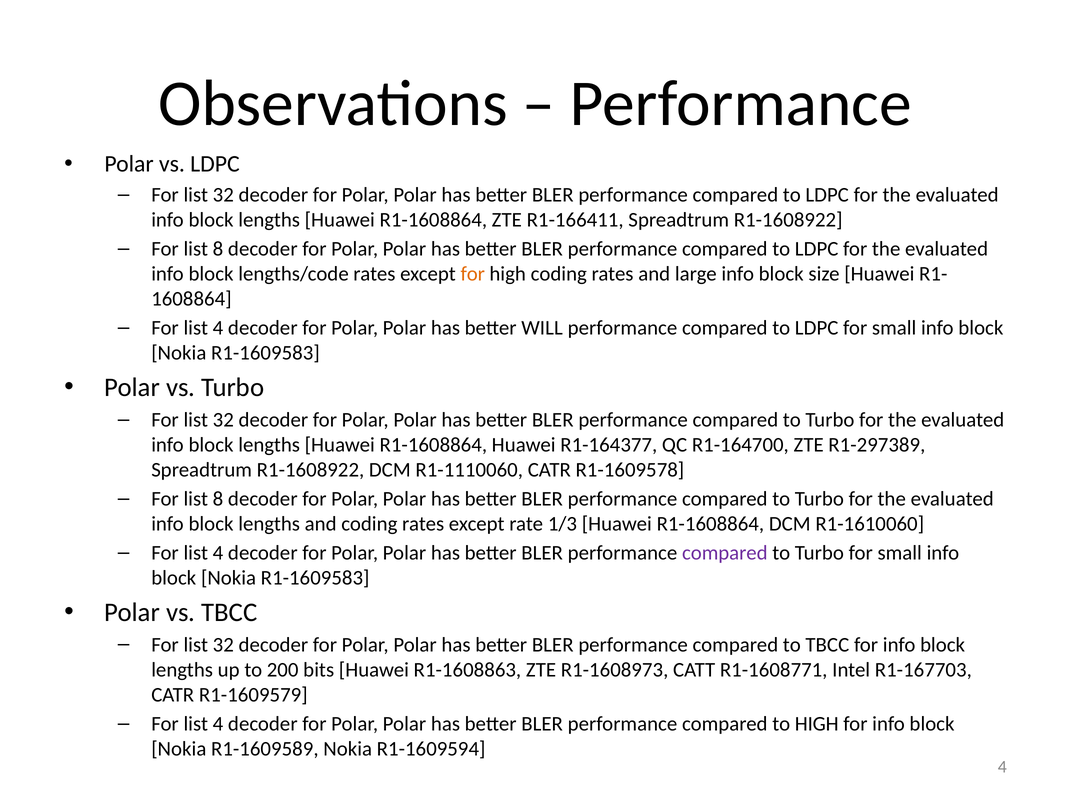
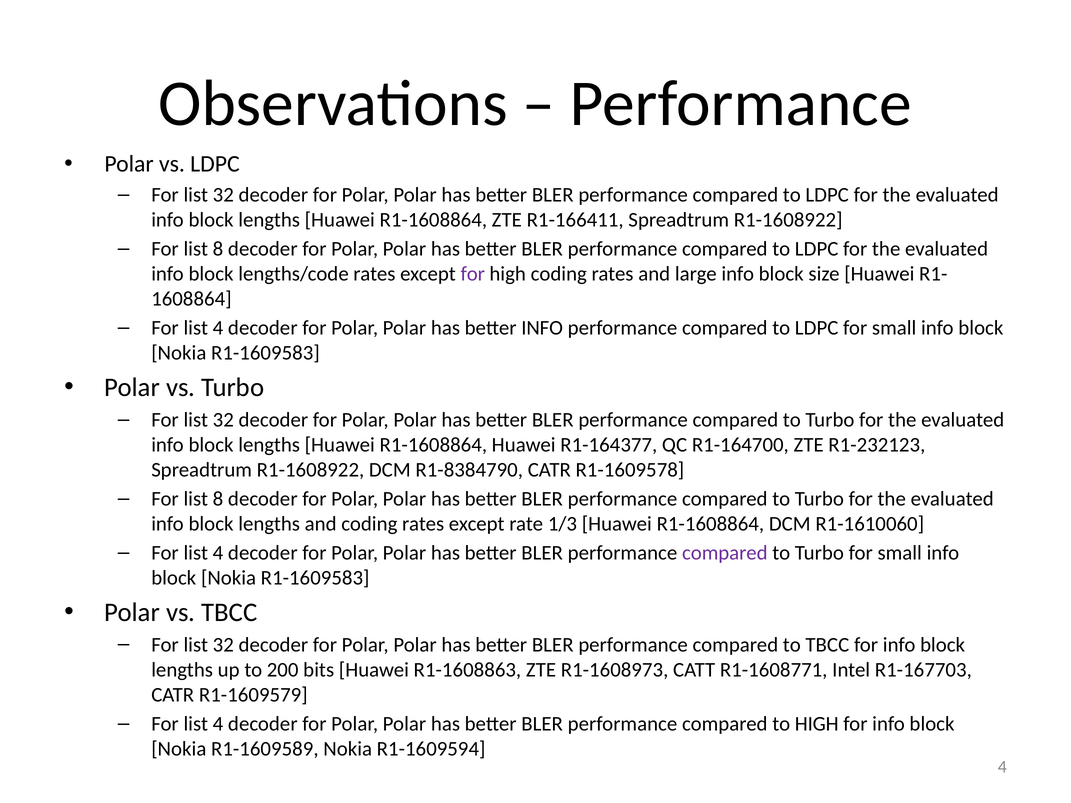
for colour: orange -> purple (473, 274)
better WILL: WILL -> INFO (542, 328)
R1-297389: R1-297389 -> R1-232123 (877, 445)
R1-1110060: R1-1110060 -> R1-8384790 (469, 470)
